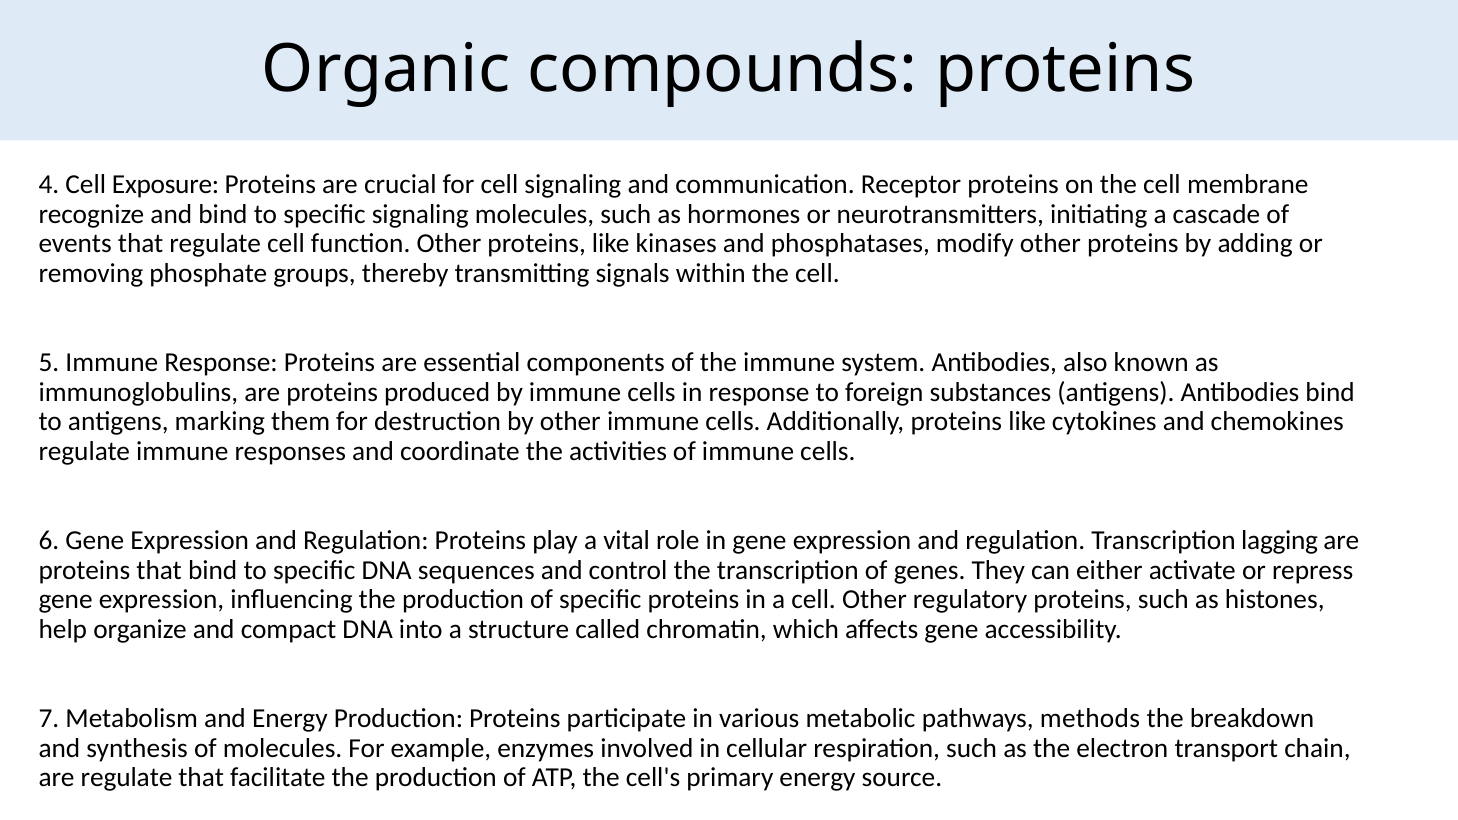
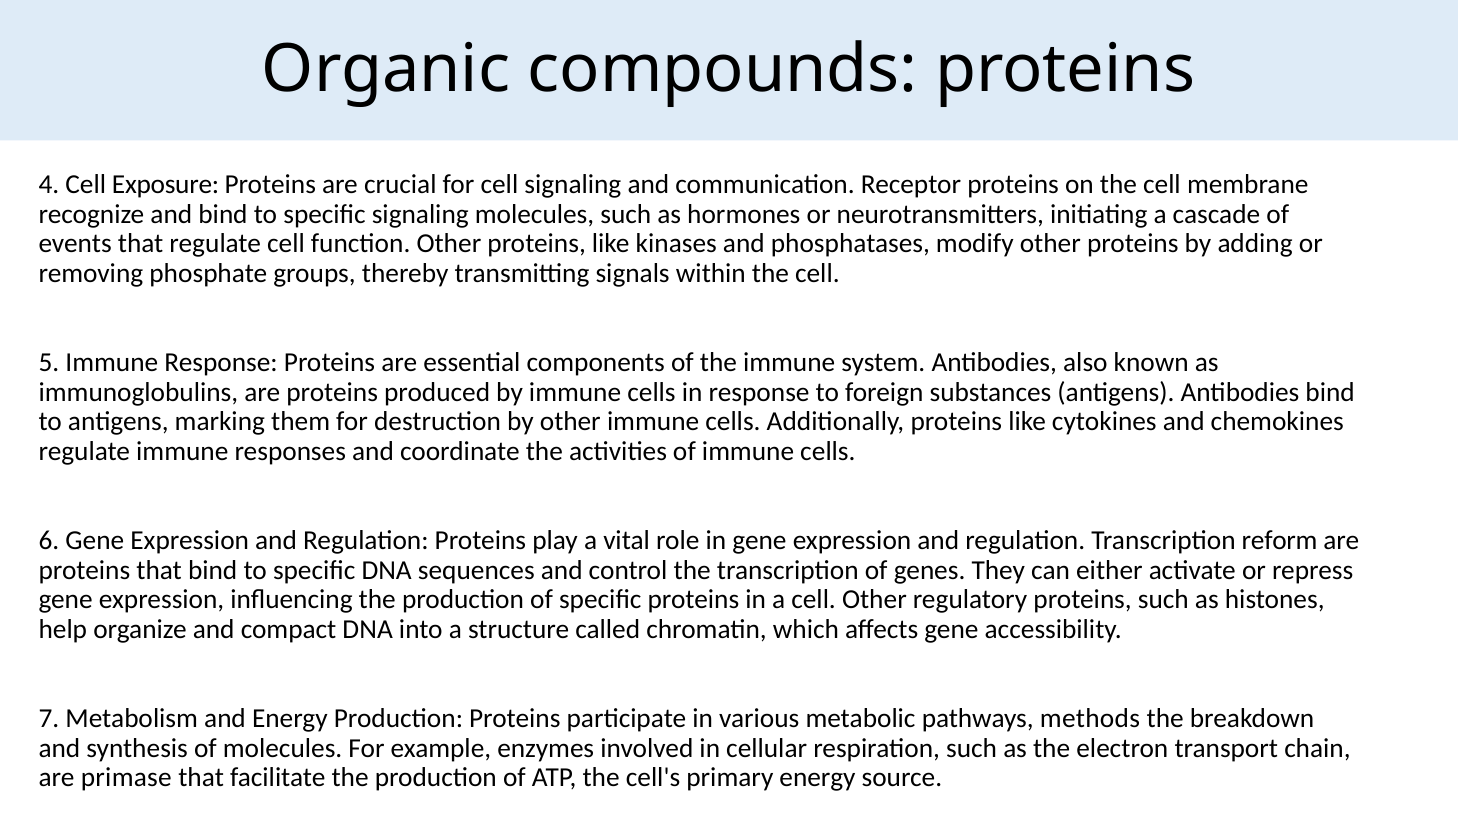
lagging: lagging -> reform (1280, 541)
are regulate: regulate -> primase (126, 778)
